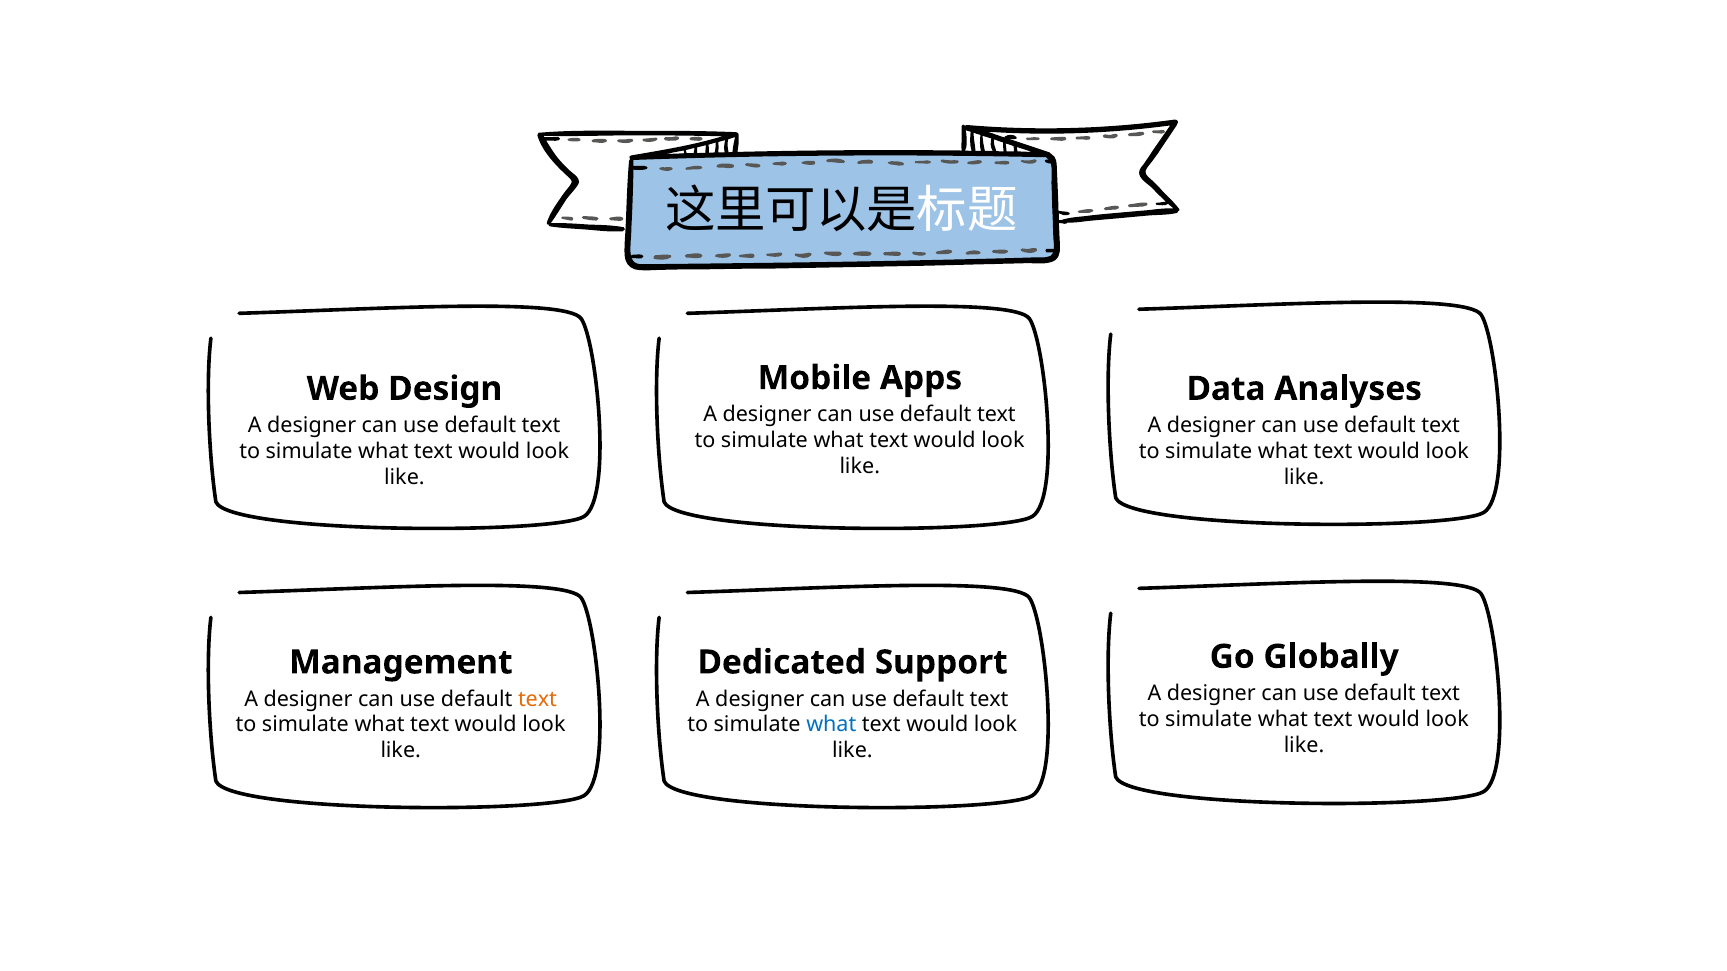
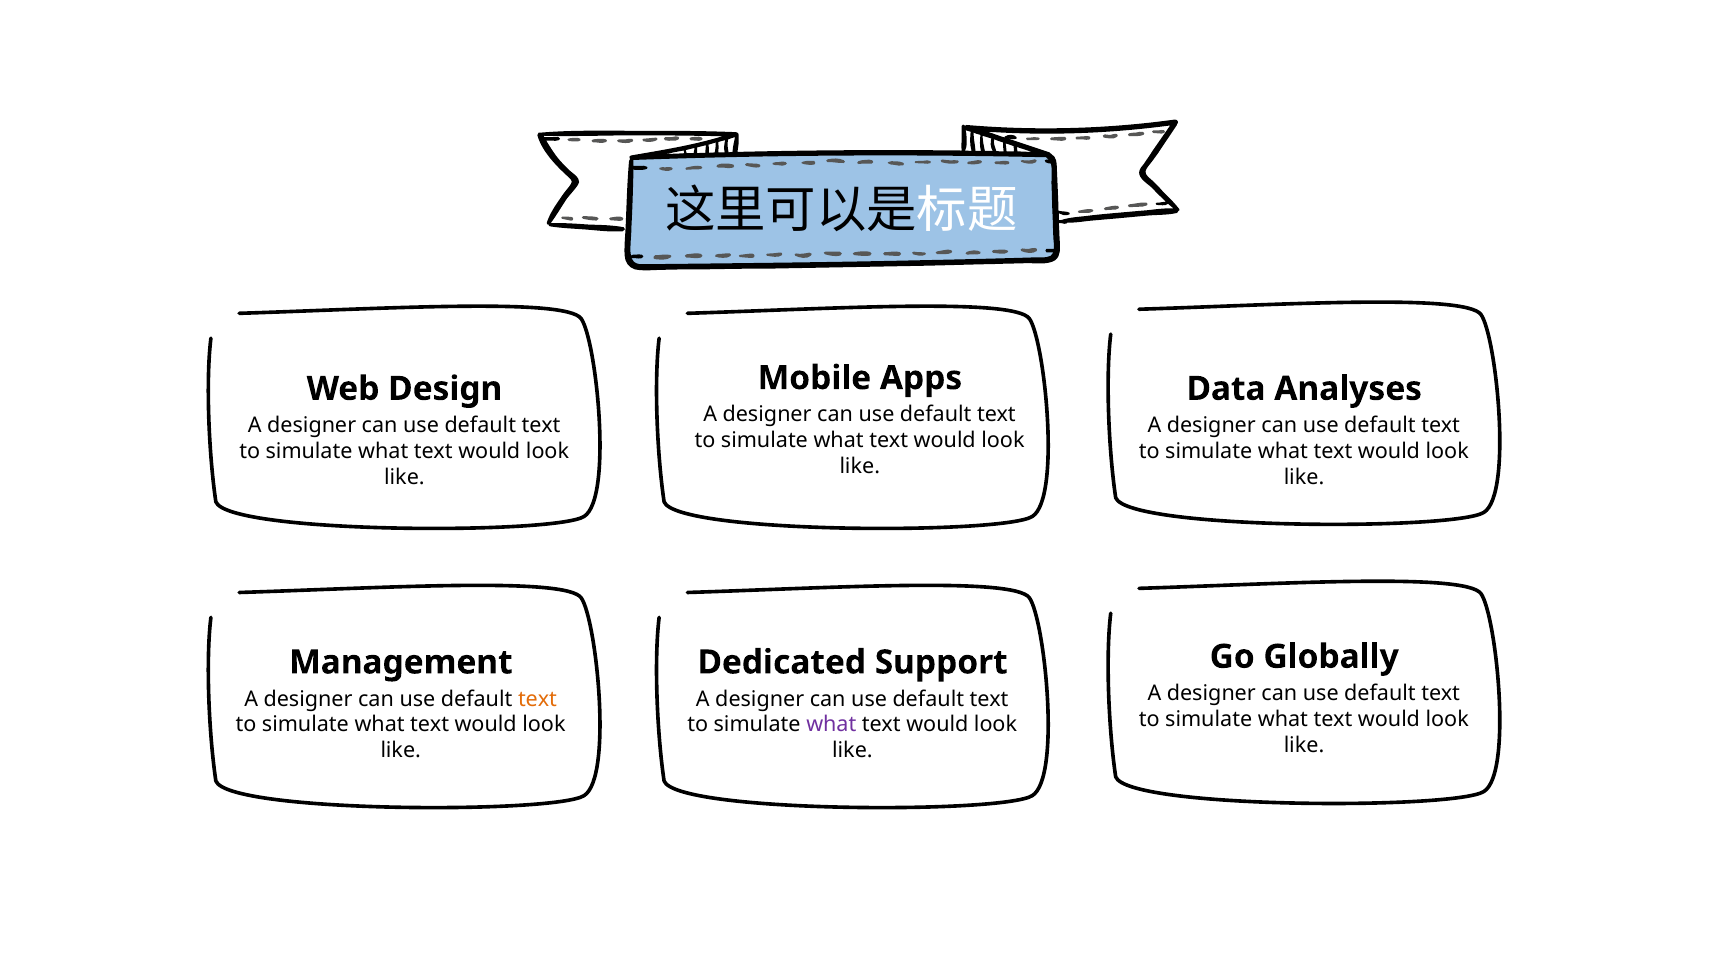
what colour: blue -> purple (831, 725)
